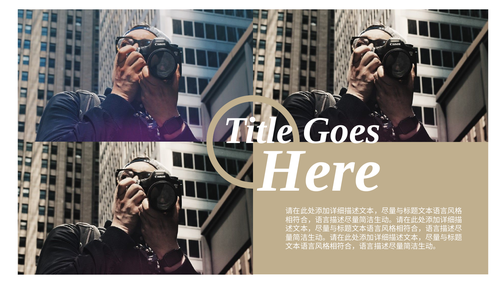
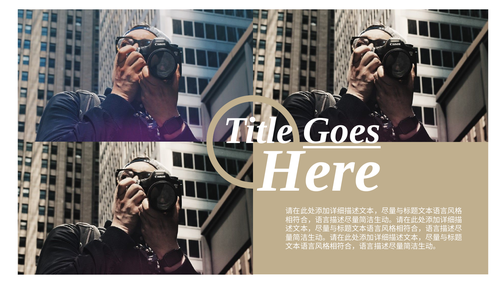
Goes underline: none -> present (342, 131)
